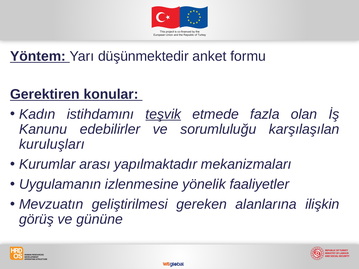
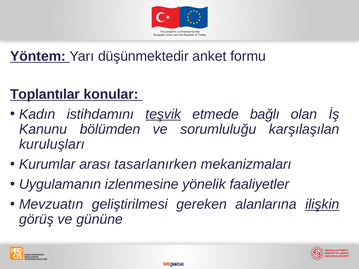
Gerektiren: Gerektiren -> Toplantılar (45, 94)
fazla: fazla -> bağlı (265, 114)
edebilirler: edebilirler -> bölümden (110, 129)
yapılmaktadır: yapılmaktadır -> tasarlanırken (156, 164)
ilişkin underline: none -> present (322, 205)
